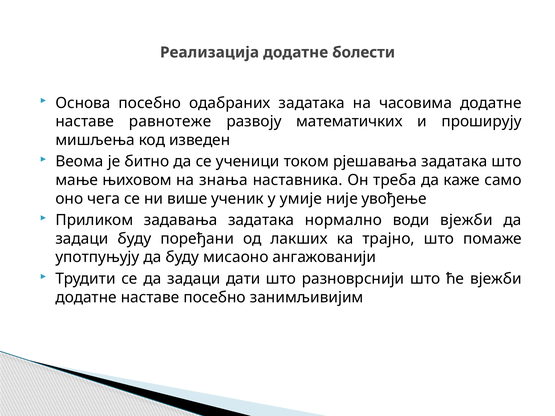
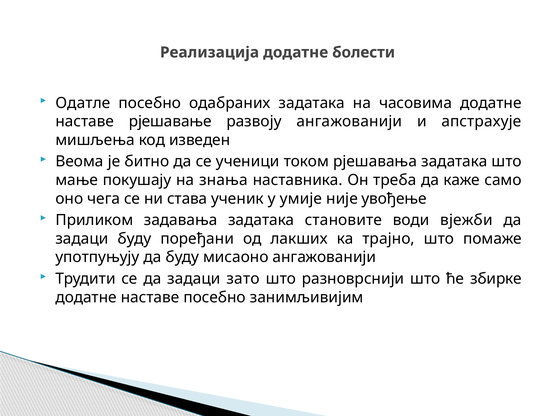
Основа: Основа -> Одатле (83, 103)
равнотеже: равнотеже -> рјешавање (170, 122)
развоју математичких: математичких -> ангажованији (349, 122)
проширују: проширују -> апстрахује (481, 122)
њиховом: њиховом -> покушају (137, 180)
више: више -> става (187, 199)
нормално: нормално -> становите (343, 220)
дати: дати -> зато (243, 279)
ће вјежби: вјежби -> збирке (496, 279)
